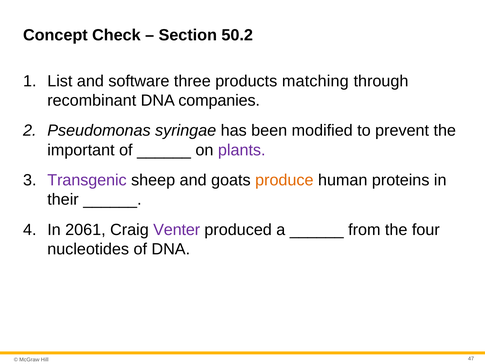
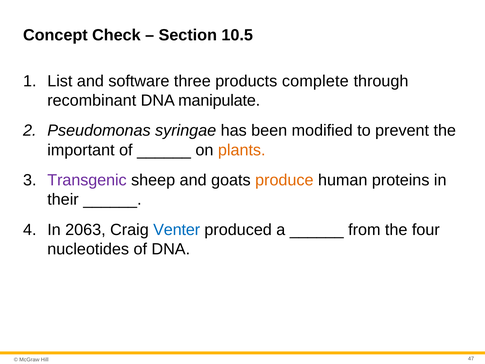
50.2: 50.2 -> 10.5 (237, 35)
matching: matching -> complete (315, 81)
companies: companies -> manipulate (219, 100)
plants colour: purple -> orange (242, 150)
2061: 2061 -> 2063 (85, 230)
Venter colour: purple -> blue (177, 230)
